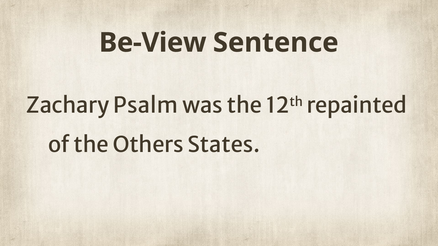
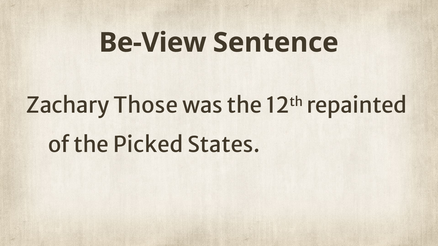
Psalm: Psalm -> Those (146, 106)
Others: Others -> Picked (148, 145)
